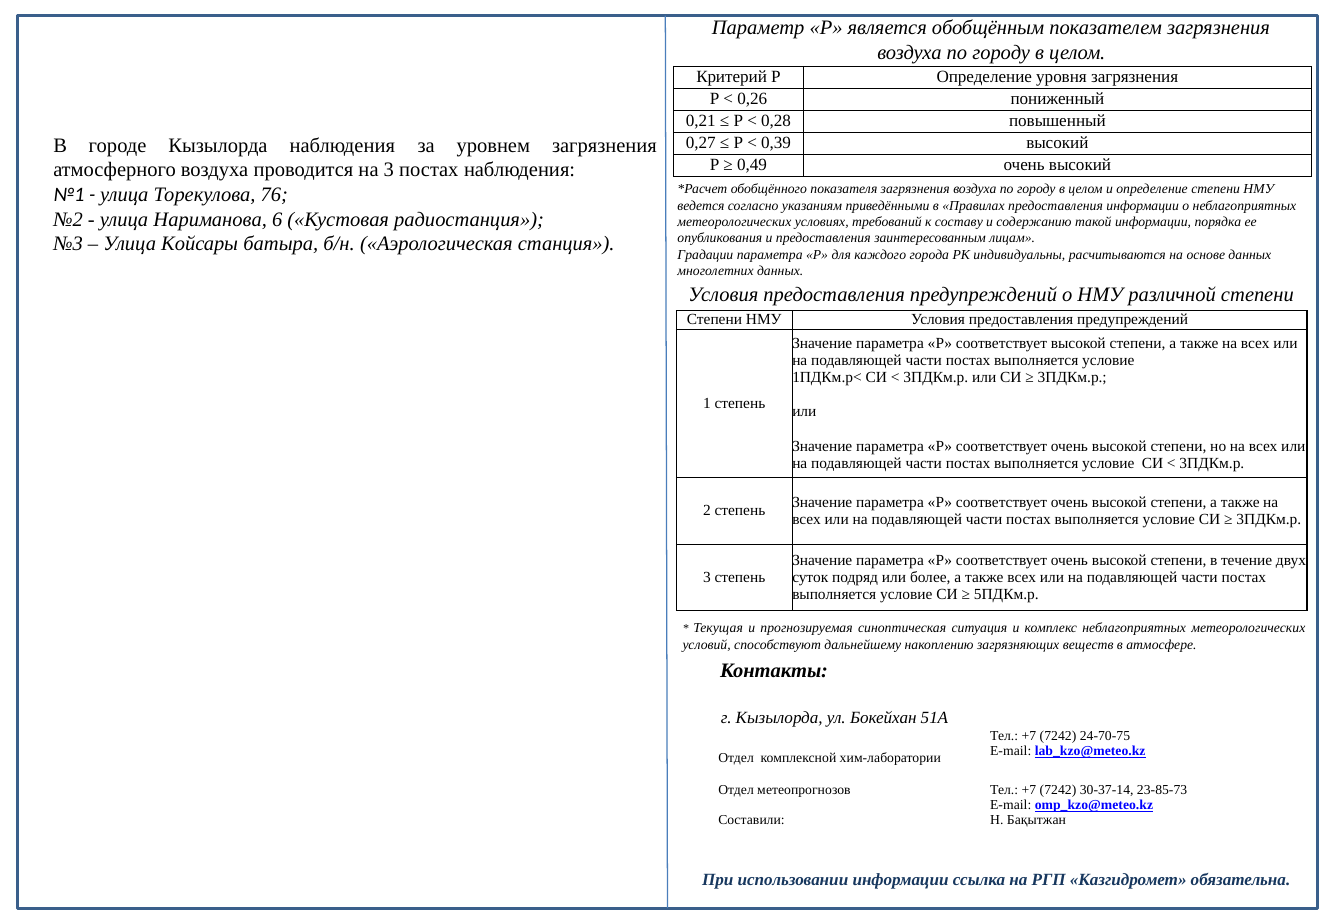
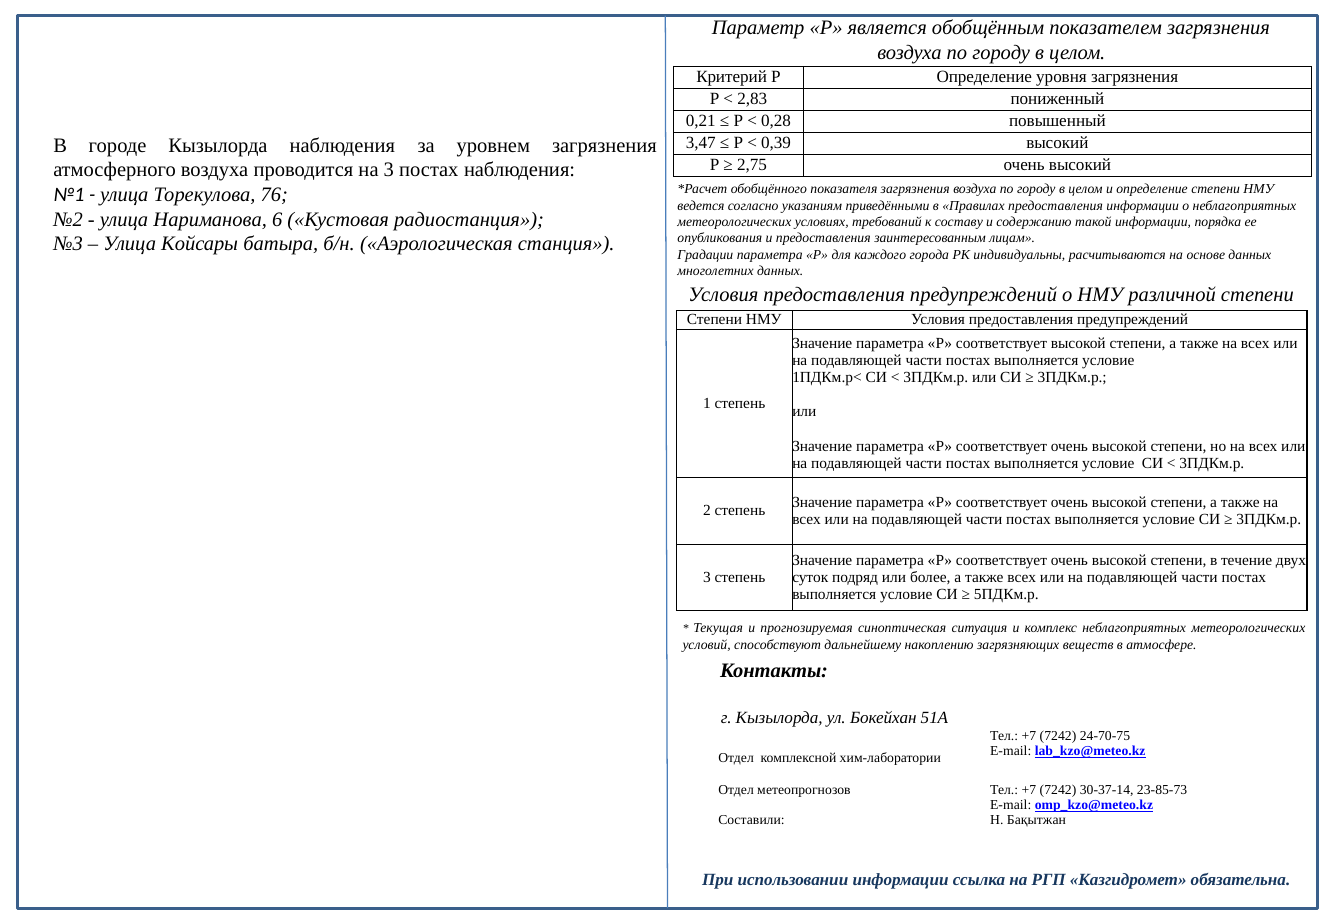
0,26: 0,26 -> 2,83 (752, 99)
0,27: 0,27 -> 3,47 (701, 143)
0,49: 0,49 -> 2,75 (752, 165)
